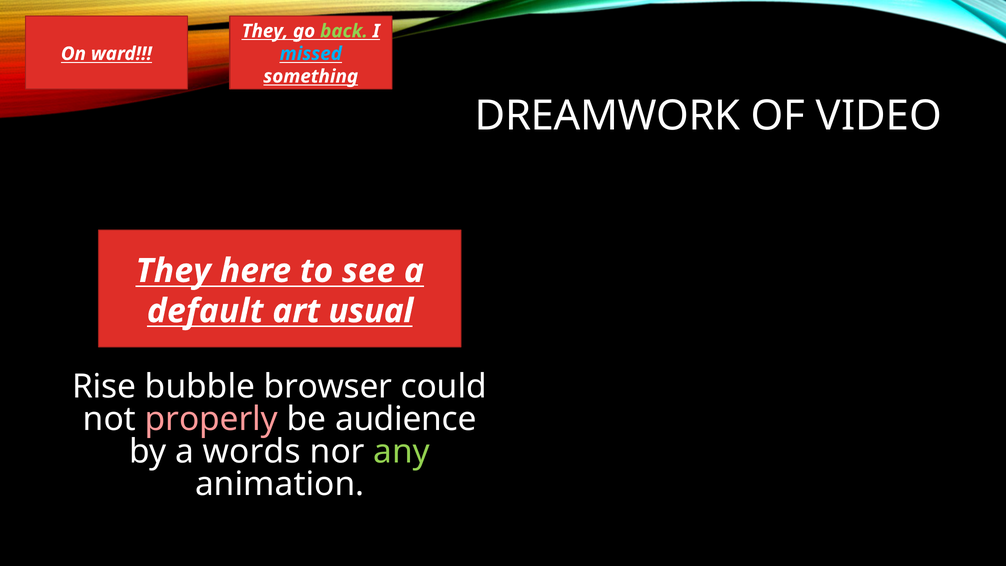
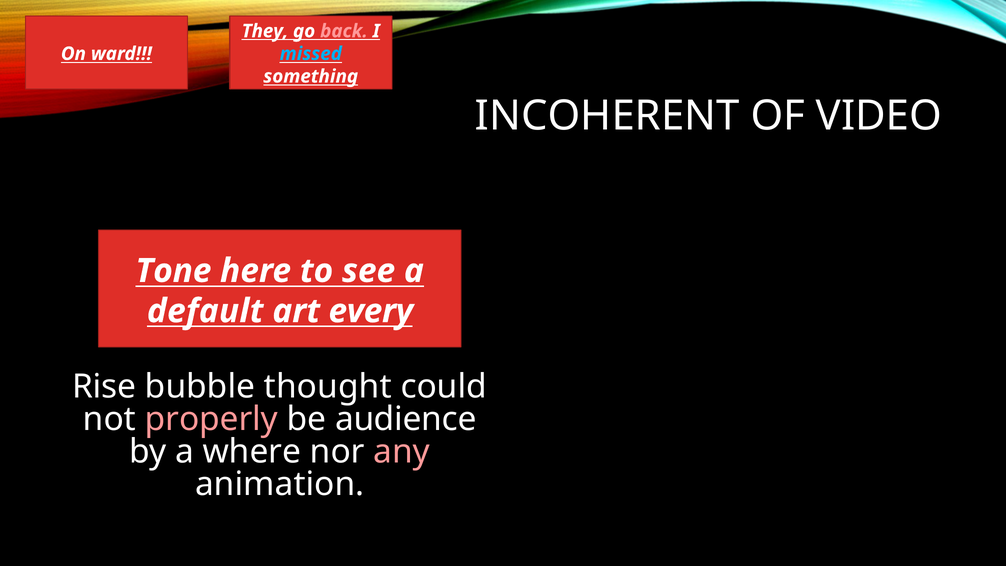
back colour: light green -> pink (344, 31)
DREAMWORK: DREAMWORK -> INCOHERENT (607, 116)
They: They -> Tone (173, 271)
usual: usual -> every (371, 311)
browser: browser -> thought (328, 386)
words: words -> where (252, 452)
any colour: light green -> pink (402, 452)
